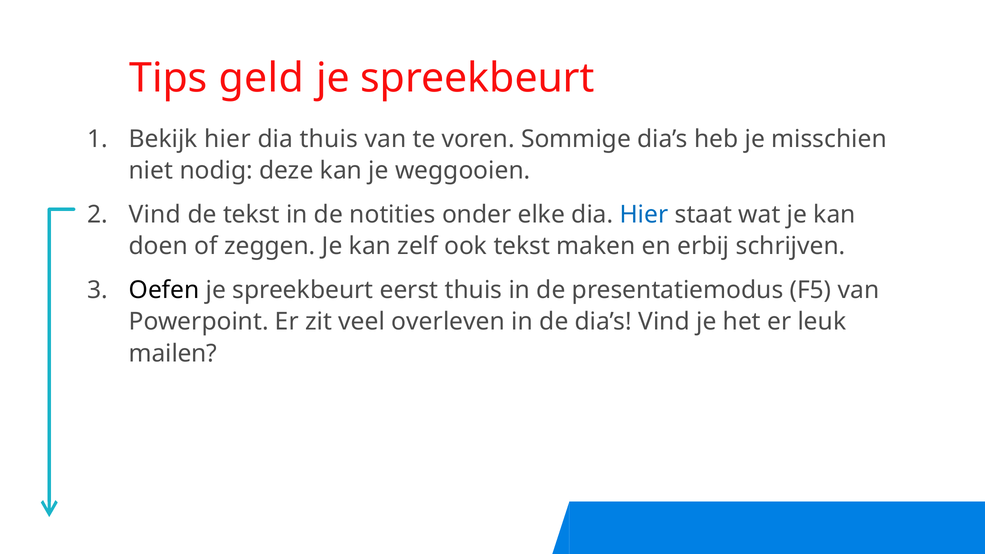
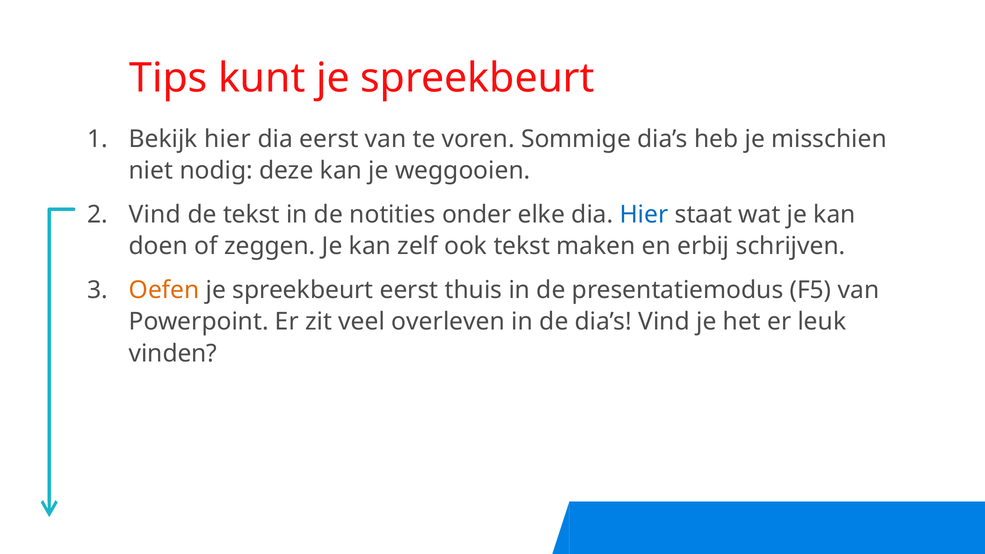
geld: geld -> kunt (262, 78)
dia thuis: thuis -> eerst (329, 139)
Oefen colour: black -> orange (164, 290)
mailen: mailen -> vinden (173, 353)
